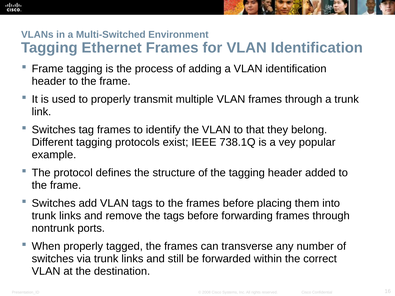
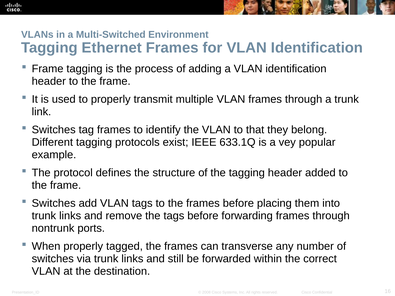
738.1Q: 738.1Q -> 633.1Q (237, 142)
